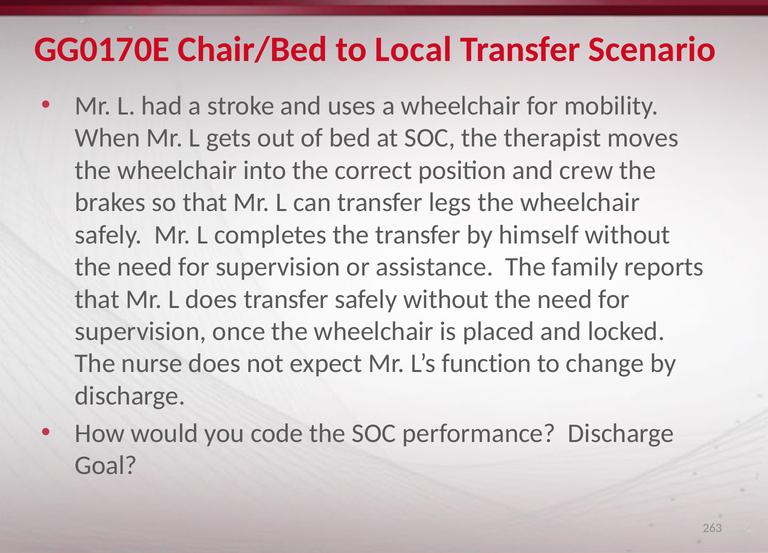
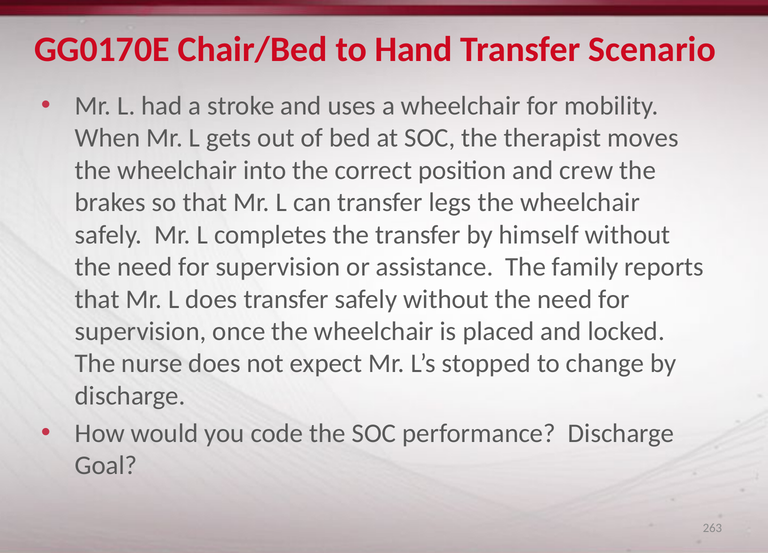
Local: Local -> Hand (414, 49)
function: function -> stopped (486, 364)
